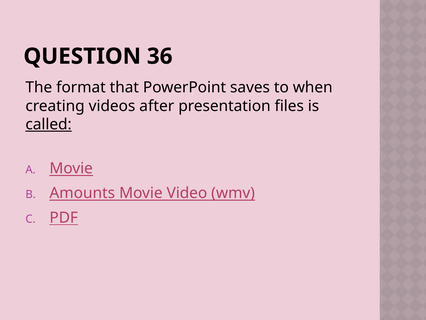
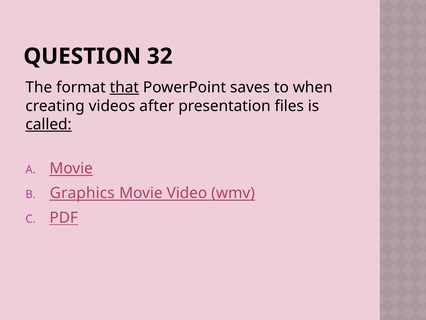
36: 36 -> 32 (160, 56)
that underline: none -> present (124, 87)
Amounts: Amounts -> Graphics (82, 193)
